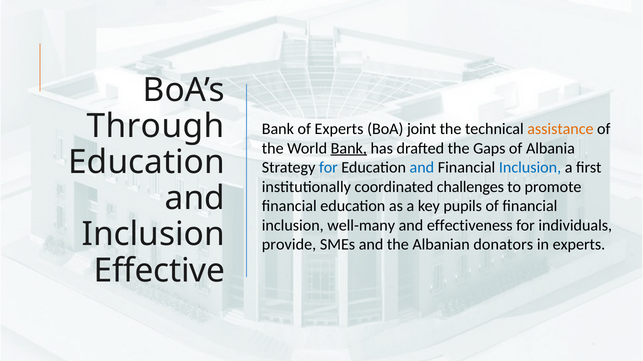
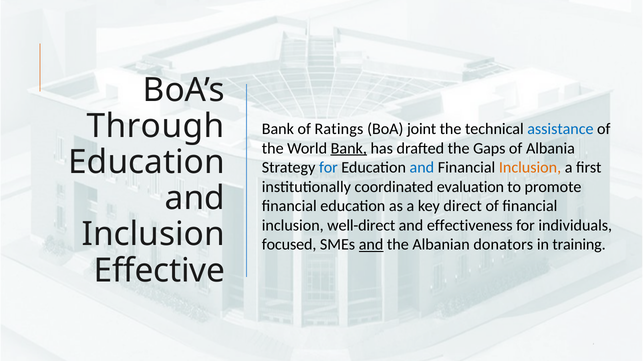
of Experts: Experts -> Ratings (339, 129)
assistance colour: orange -> blue (560, 129)
Inclusion colour: blue -> orange (530, 168)
challenges: challenges -> evaluation (470, 187)
pupils: pupils -> direct (463, 206)
well-many: well-many -> well-direct (361, 226)
provide: provide -> focused (289, 245)
and underline: none -> present (371, 245)
in experts: experts -> training (579, 245)
